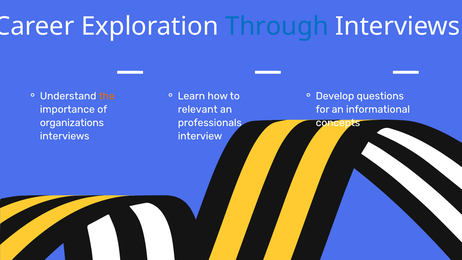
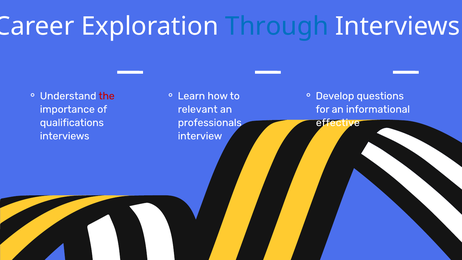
the colour: orange -> red (107, 96)
organizations: organizations -> qualifications (72, 123)
concepts: concepts -> effective (338, 123)
